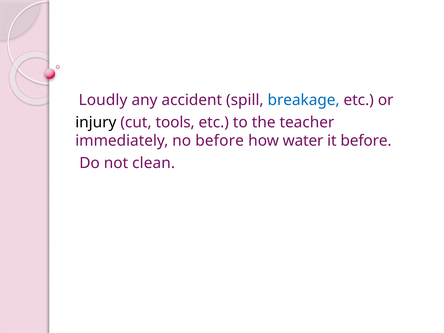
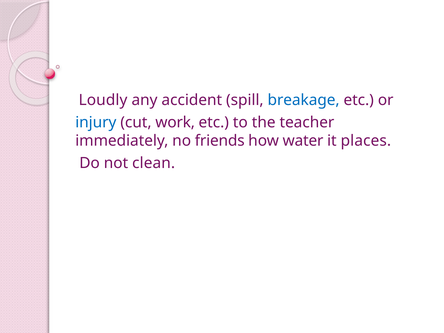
injury colour: black -> blue (96, 122)
tools: tools -> work (175, 122)
no before: before -> friends (220, 141)
it before: before -> places (366, 141)
